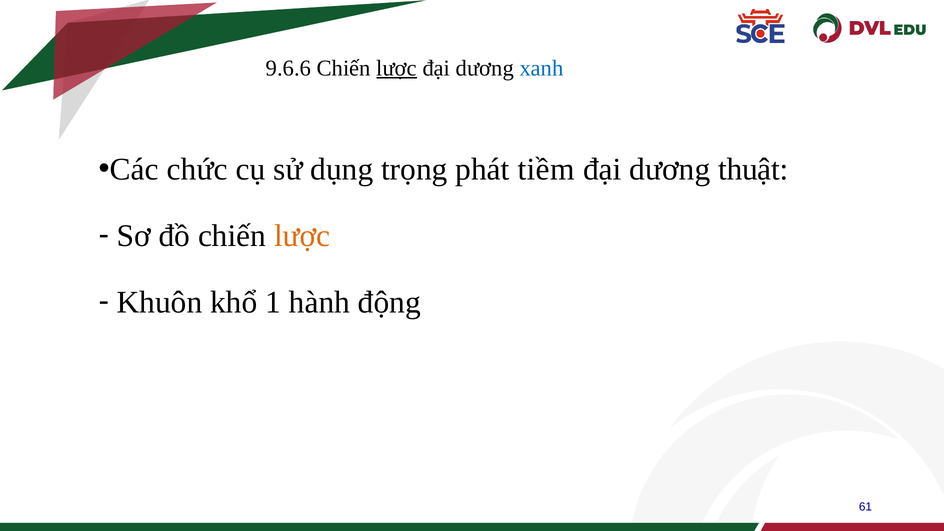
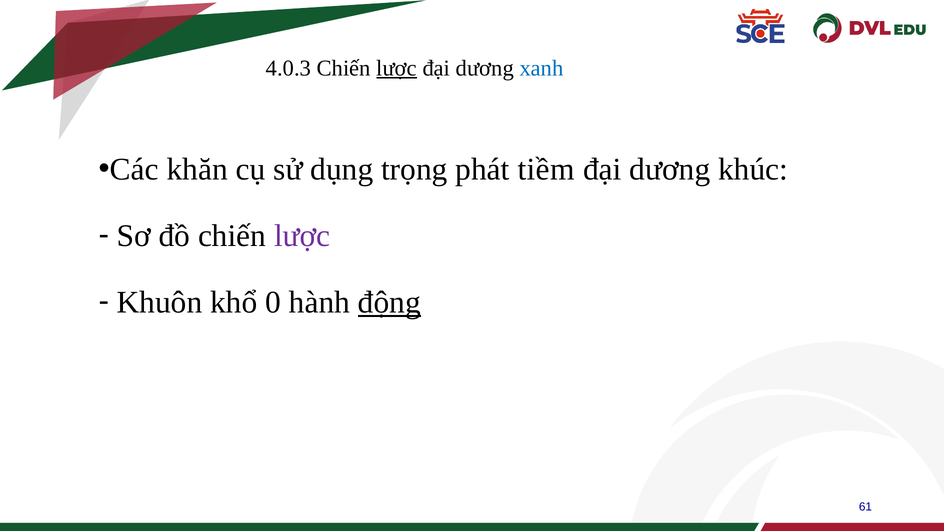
9.6.6: 9.6.6 -> 4.0.3 (288, 68)
chức: chức -> khăn (197, 169)
thuật: thuật -> khúc (753, 169)
lược colour: orange -> purple (302, 236)
1: 1 -> 0 (273, 302)
động underline: none -> present (389, 302)
